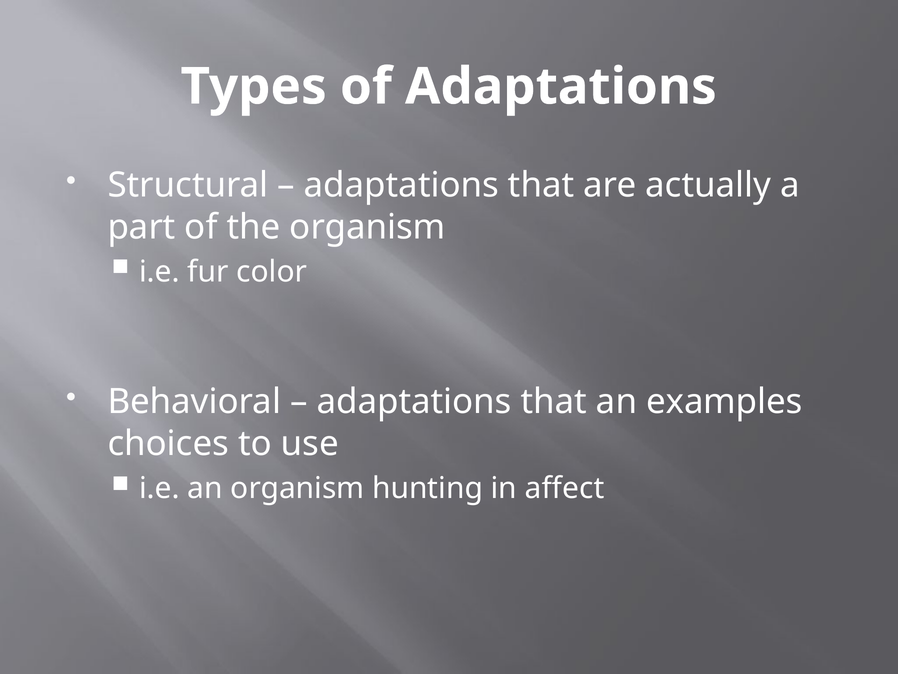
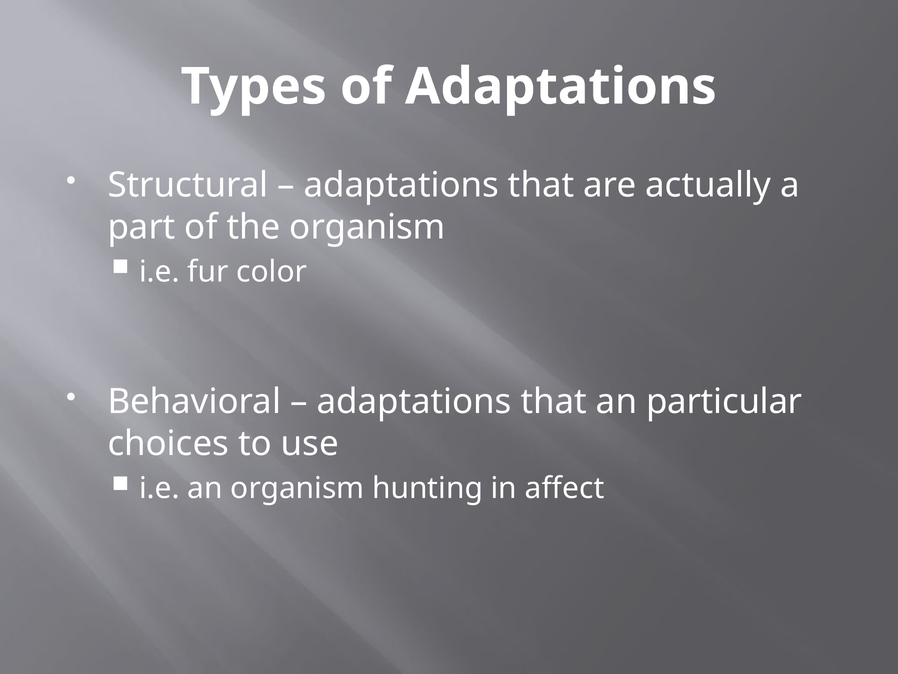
examples: examples -> particular (724, 402)
